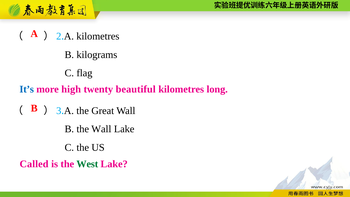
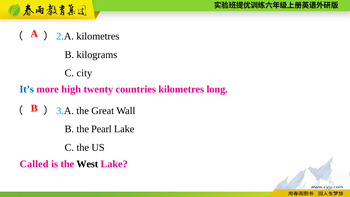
flag: flag -> city (84, 73)
beautiful: beautiful -> countries (136, 89)
the Wall: Wall -> Pearl (101, 129)
West colour: green -> black (87, 164)
